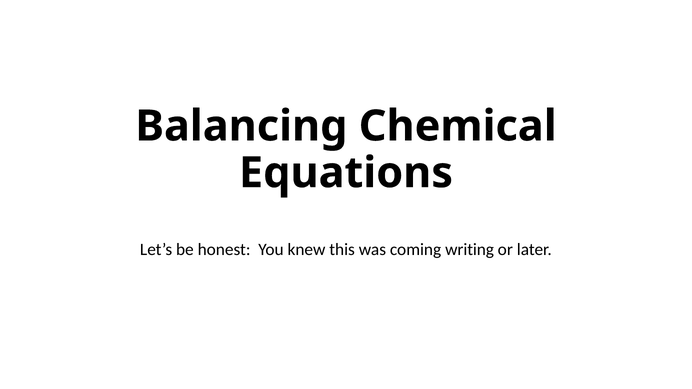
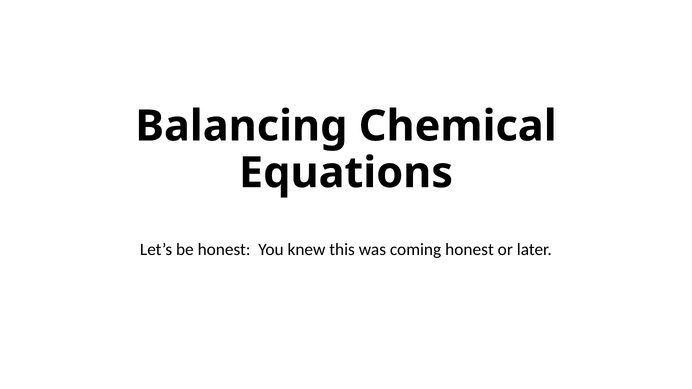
coming writing: writing -> honest (470, 250)
